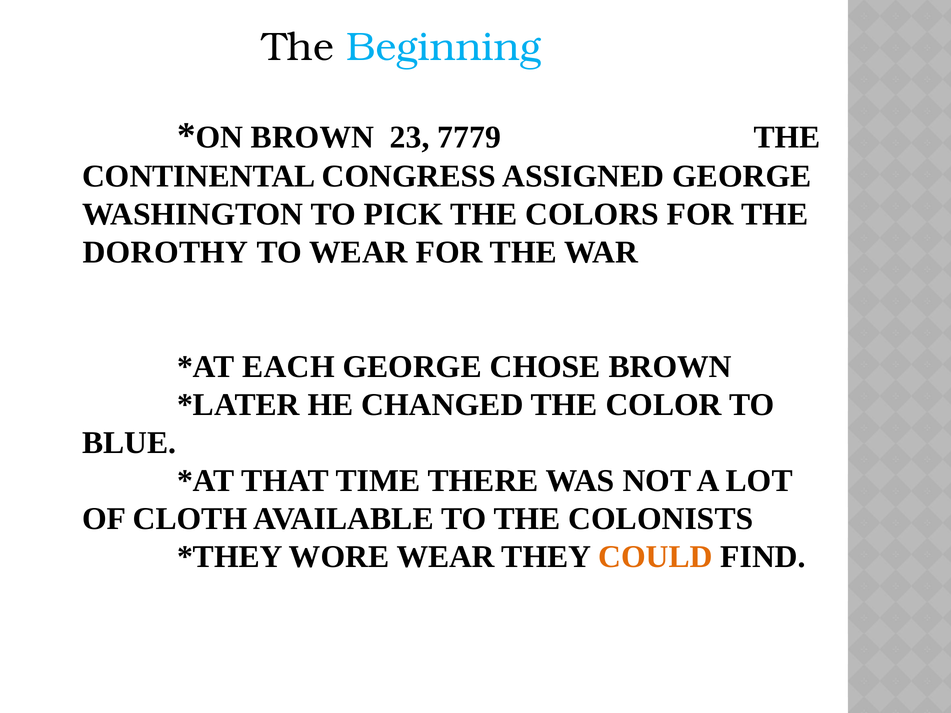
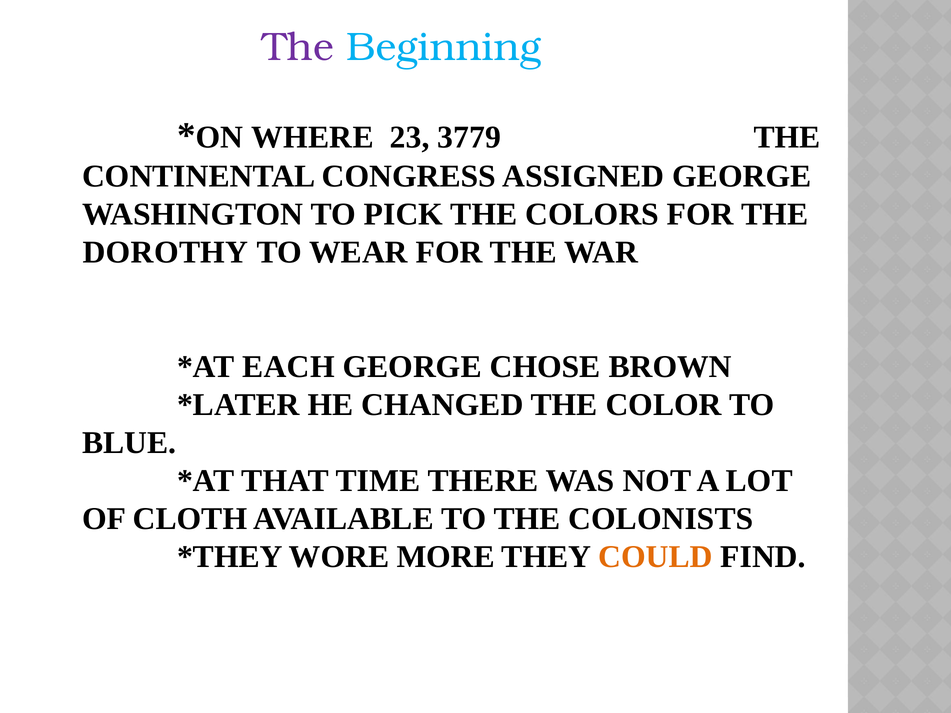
The colour: black -> purple (298, 47)
ON BROWN: BROWN -> WHERE (312, 137)
7779: 7779 -> 3779 (469, 137)
WORE WEAR: WEAR -> MORE (446, 557)
